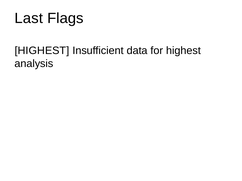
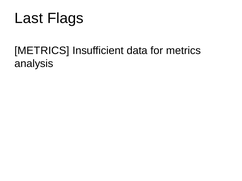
HIGHEST: HIGHEST -> METRICS (42, 51)
for highest: highest -> metrics (183, 51)
